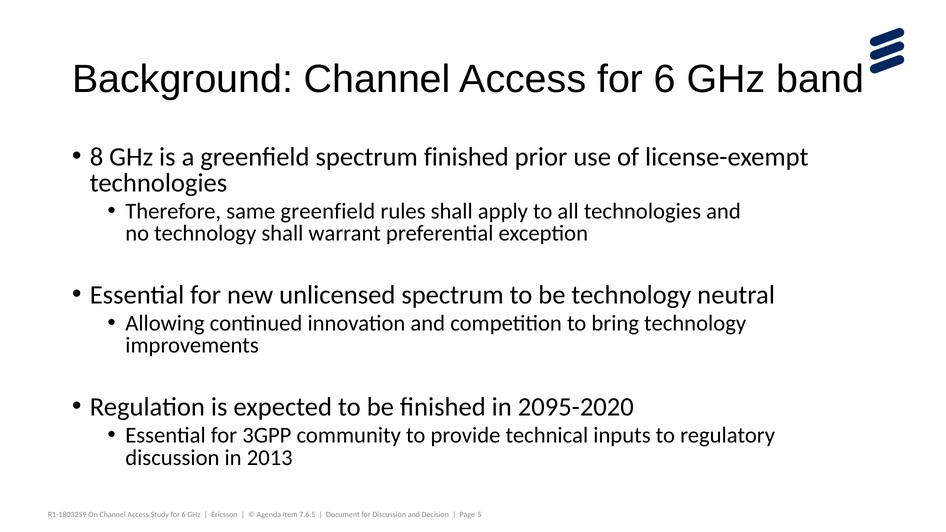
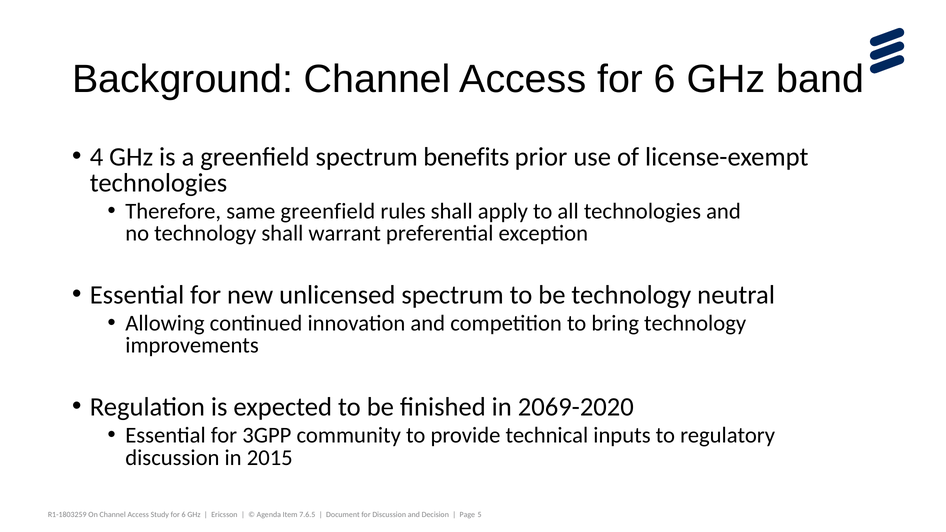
8: 8 -> 4 (97, 157)
spectrum finished: finished -> benefits (466, 157)
2095-2020: 2095-2020 -> 2069-2020 (576, 407)
2013: 2013 -> 2015 (270, 458)
